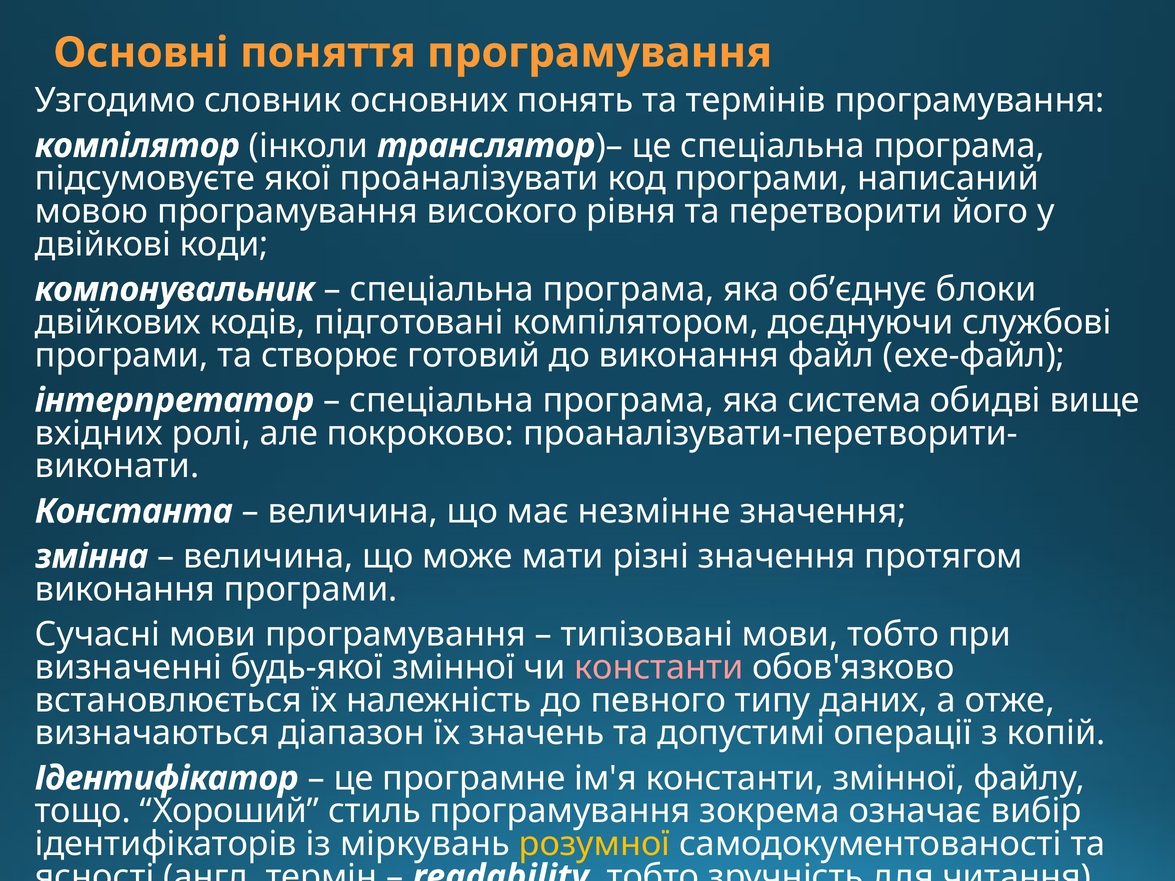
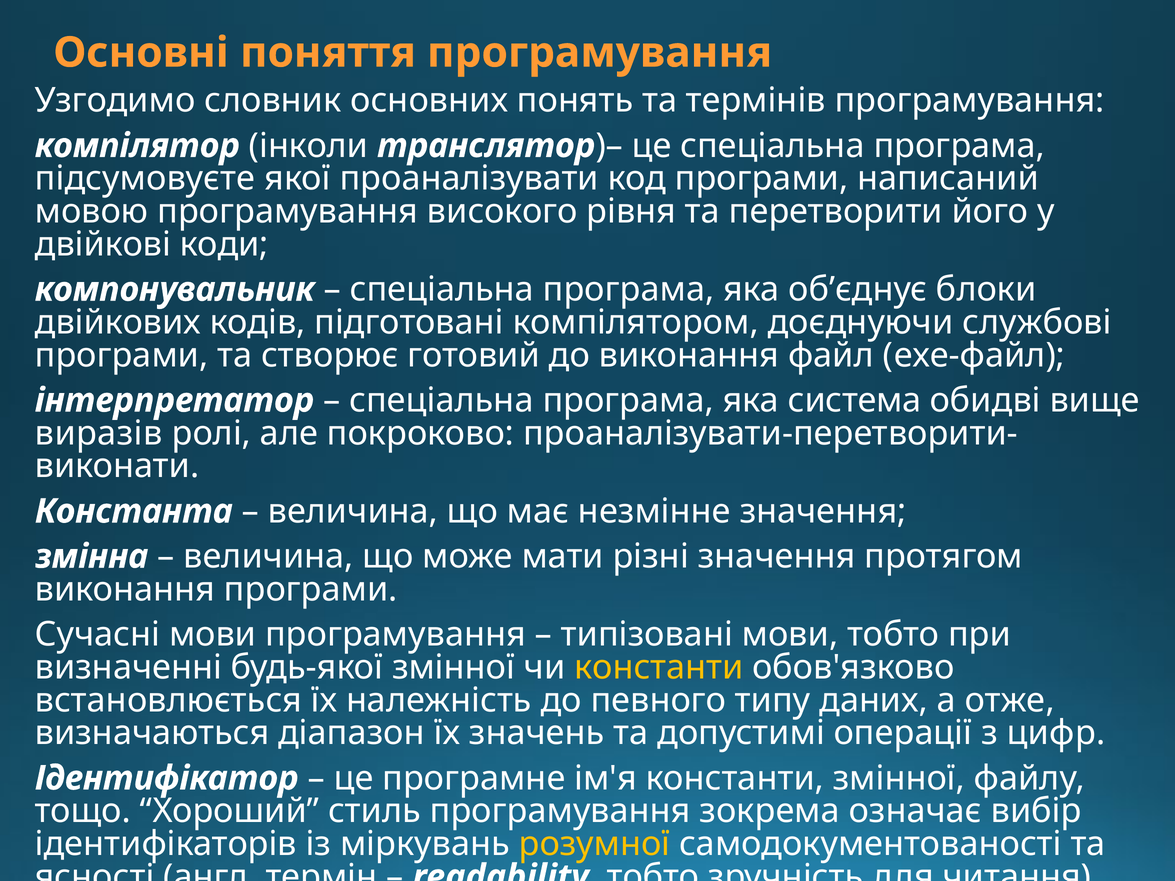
вхідних: вхідних -> виразів (99, 433)
константи colour: pink -> yellow (659, 668)
копій: копій -> цифр (1056, 733)
